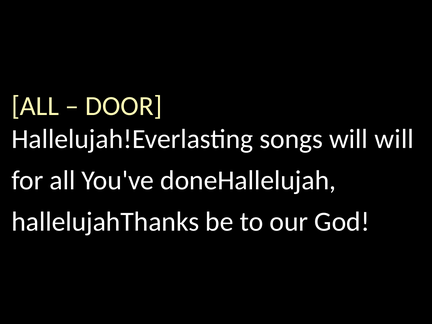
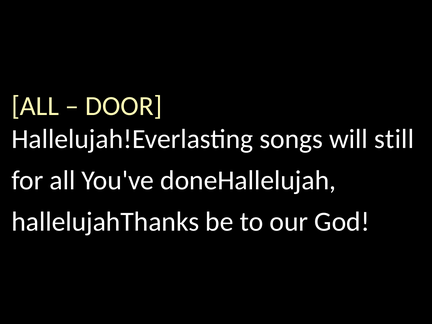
will will: will -> still (394, 139)
